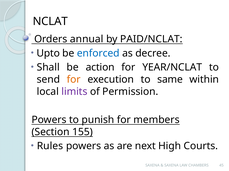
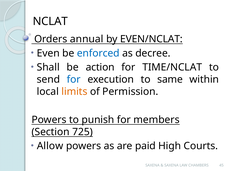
PAID/NCLAT: PAID/NCLAT -> EVEN/NCLAT (151, 39)
Upto: Upto -> Even (48, 53)
YEAR/NCLAT: YEAR/NCLAT -> TIME/NCLAT (172, 68)
for colour: orange -> blue (74, 80)
limits colour: purple -> orange (74, 92)
155: 155 -> 725 (82, 132)
Rules: Rules -> Allow (50, 147)
next: next -> paid (145, 147)
